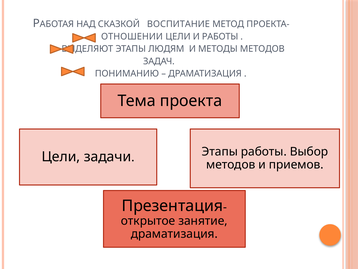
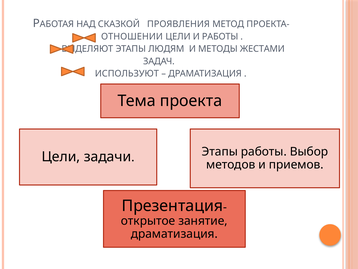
ВОСПИТАНИЕ: ВОСПИТАНИЕ -> ПРОЯВЛЕНИЯ (178, 24)
МЕТОДЫ МЕТОДОВ: МЕТОДОВ -> ЖЕСТАМИ (262, 49)
ПОНИМАНИЮ: ПОНИМАНИЮ -> ИСПОЛЬЗУЮТ (127, 74)
